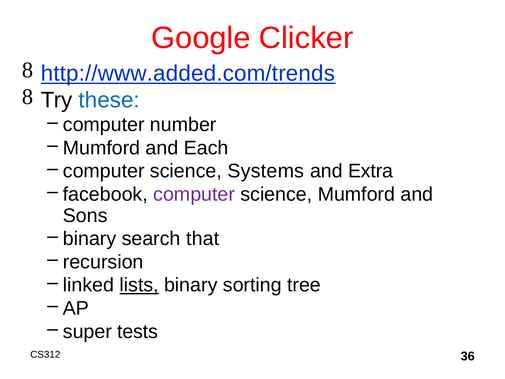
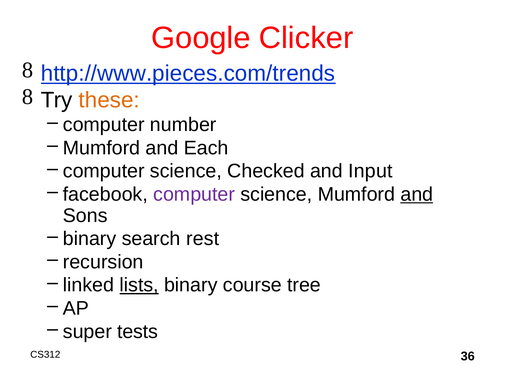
http://www.added.com/trends: http://www.added.com/trends -> http://www.pieces.com/trends (188, 73)
these colour: blue -> orange (109, 100)
Systems: Systems -> Checked (266, 171)
Extra: Extra -> Input (370, 171)
and underline: none -> present (417, 194)
that: that -> rest (203, 239)
sorting: sorting -> course (252, 285)
